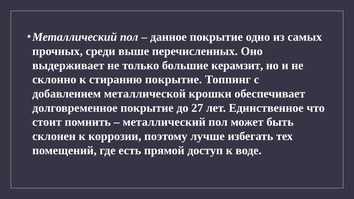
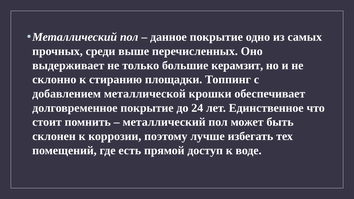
стиранию покрытие: покрытие -> площадки (174, 80)
27: 27 -> 24 (197, 108)
